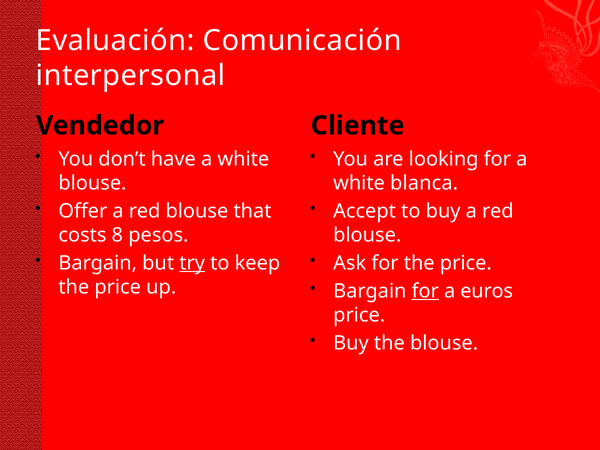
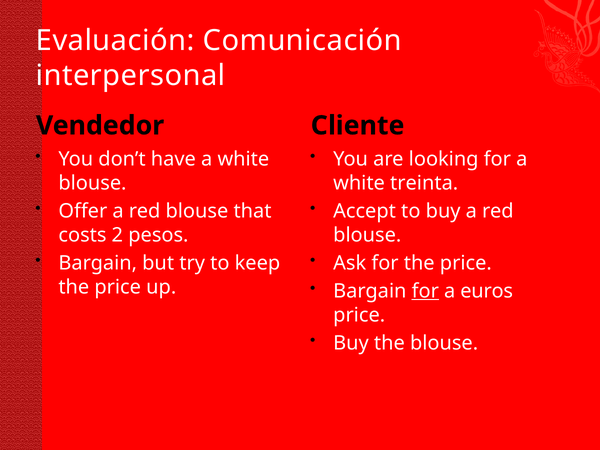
blanca: blanca -> treinta (424, 183)
8: 8 -> 2 (117, 235)
try underline: present -> none (192, 263)
